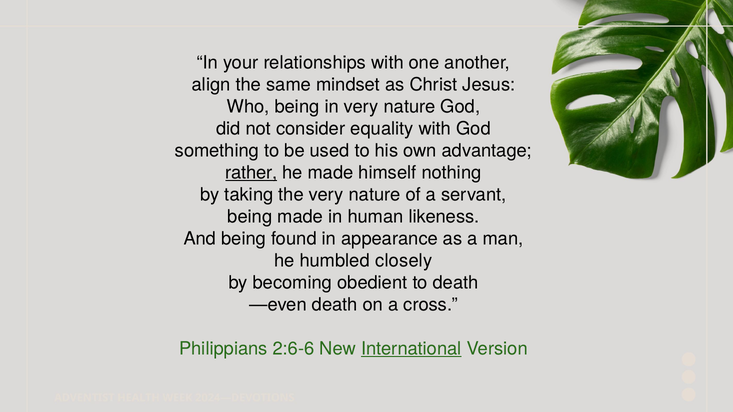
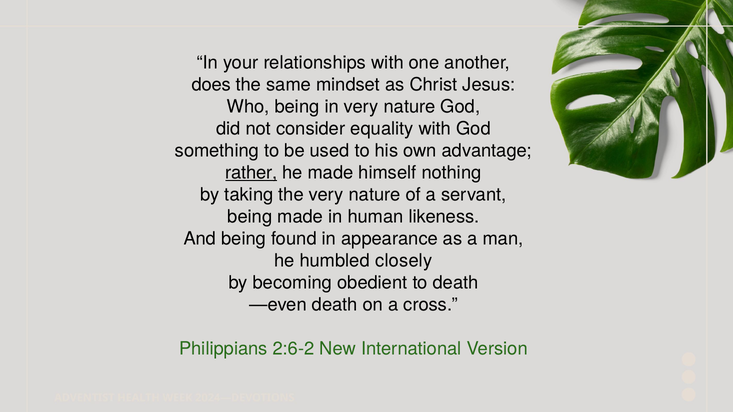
align: align -> does (211, 85)
2:6-6: 2:6-6 -> 2:6-2 (294, 349)
International underline: present -> none (411, 349)
